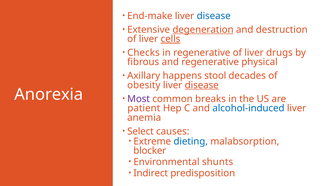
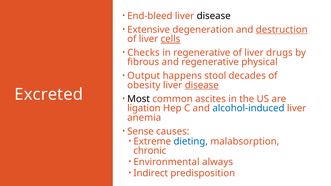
End-make: End-make -> End-bleed (150, 16)
disease colour: blue -> black (214, 16)
degeneration underline: present -> none (203, 30)
destruction underline: none -> present (282, 30)
Axillary: Axillary -> Output (144, 76)
Anorexia: Anorexia -> Excreted (49, 94)
Most colour: purple -> black (139, 99)
breaks: breaks -> ascites (211, 99)
patient: patient -> ligation (144, 108)
Select: Select -> Sense (140, 131)
blocker: blocker -> chronic (150, 151)
shunts: shunts -> always (218, 162)
